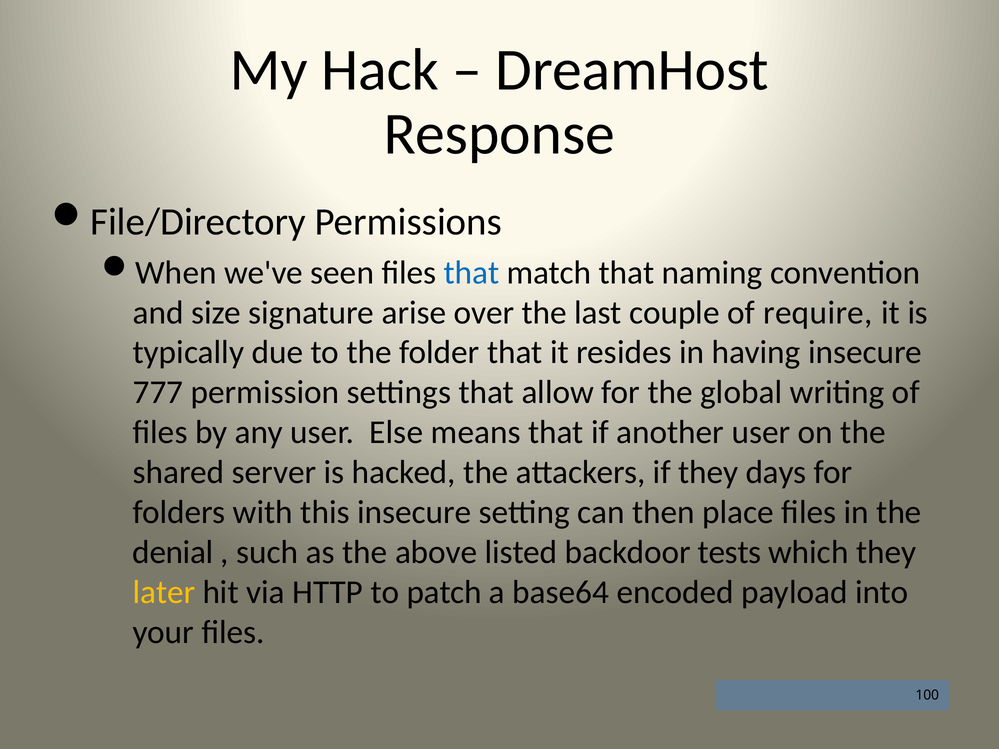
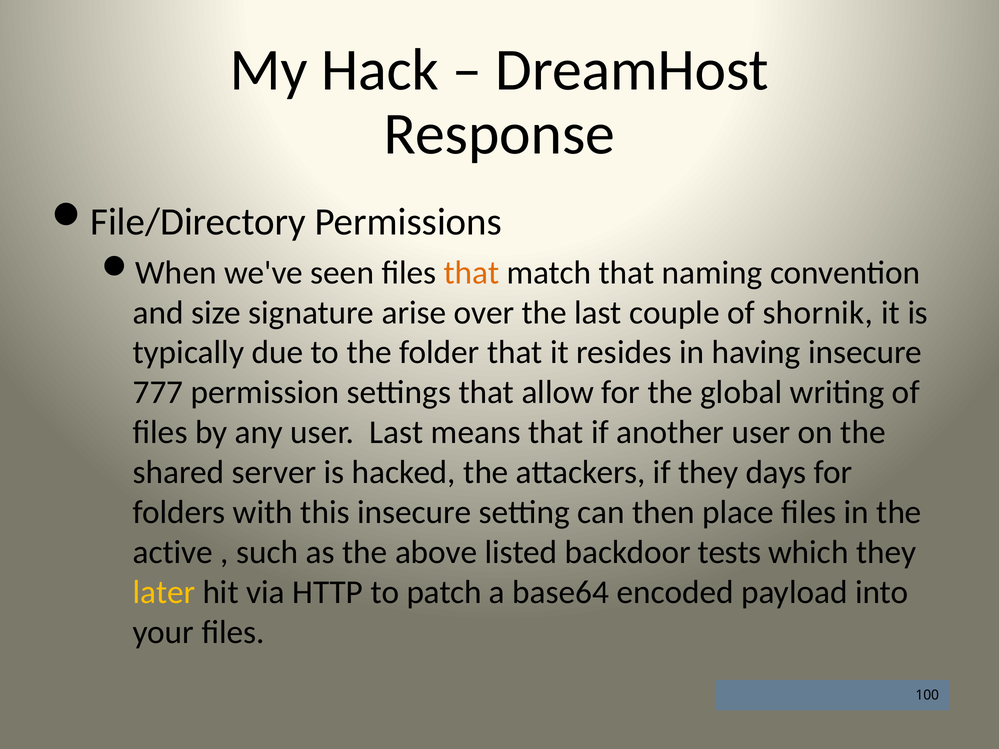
that colour: blue -> orange (472, 273)
require: require -> shornik (818, 313)
user Else: Else -> Last (396, 433)
denial: denial -> active (173, 552)
